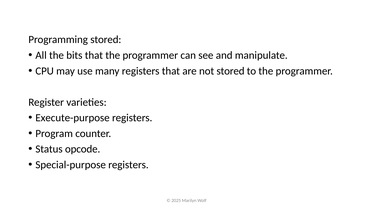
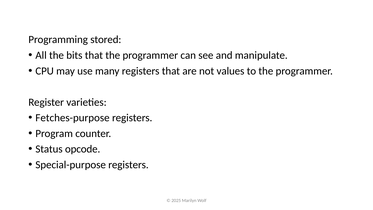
not stored: stored -> values (230, 71)
Execute-purpose: Execute-purpose -> Fetches-purpose (73, 118)
